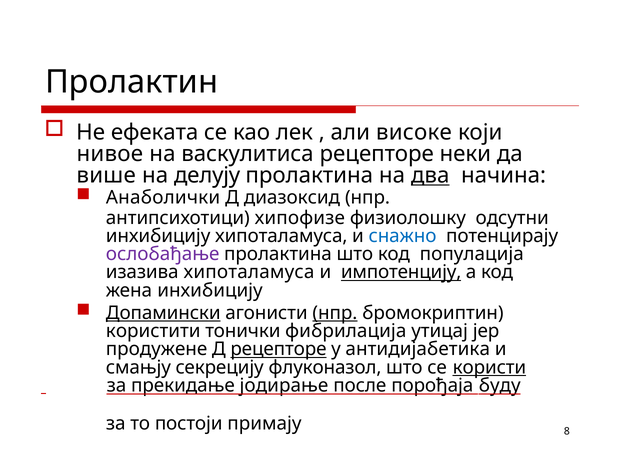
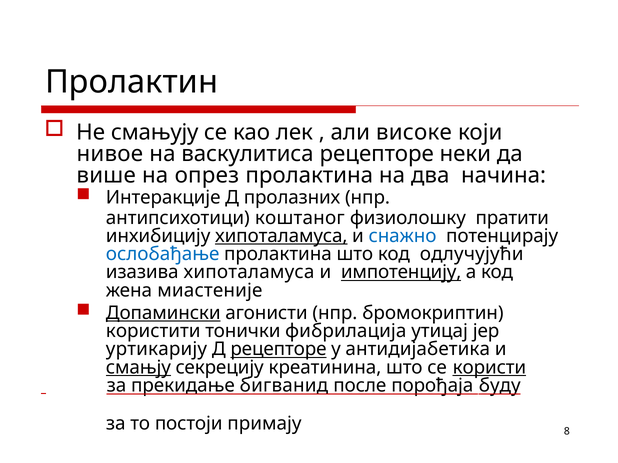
ефеката: ефеката -> смањују (155, 133)
делују: делују -> опрез (207, 176)
два underline: present -> none (430, 176)
Анаболички: Анаболички -> Интеракције (163, 198)
диазоксид: диазоксид -> пролазних (292, 198)
хипофизе: хипофизе -> коштаног (300, 218)
одсутни: одсутни -> пратити (512, 218)
хипоталамуса underline: none -> present (281, 236)
ослобађање colour: purple -> blue (163, 254)
популација: популација -> одлучујући (472, 254)
жена инхибицију: инхибицију -> миастеније (210, 291)
нпр underline: present -> none (335, 313)
продужене: продужене -> уртикарију (156, 350)
смањју underline: none -> present (138, 368)
флуконазол: флуконазол -> креатинина (325, 368)
јодирање: јодирање -> бигванид (284, 386)
